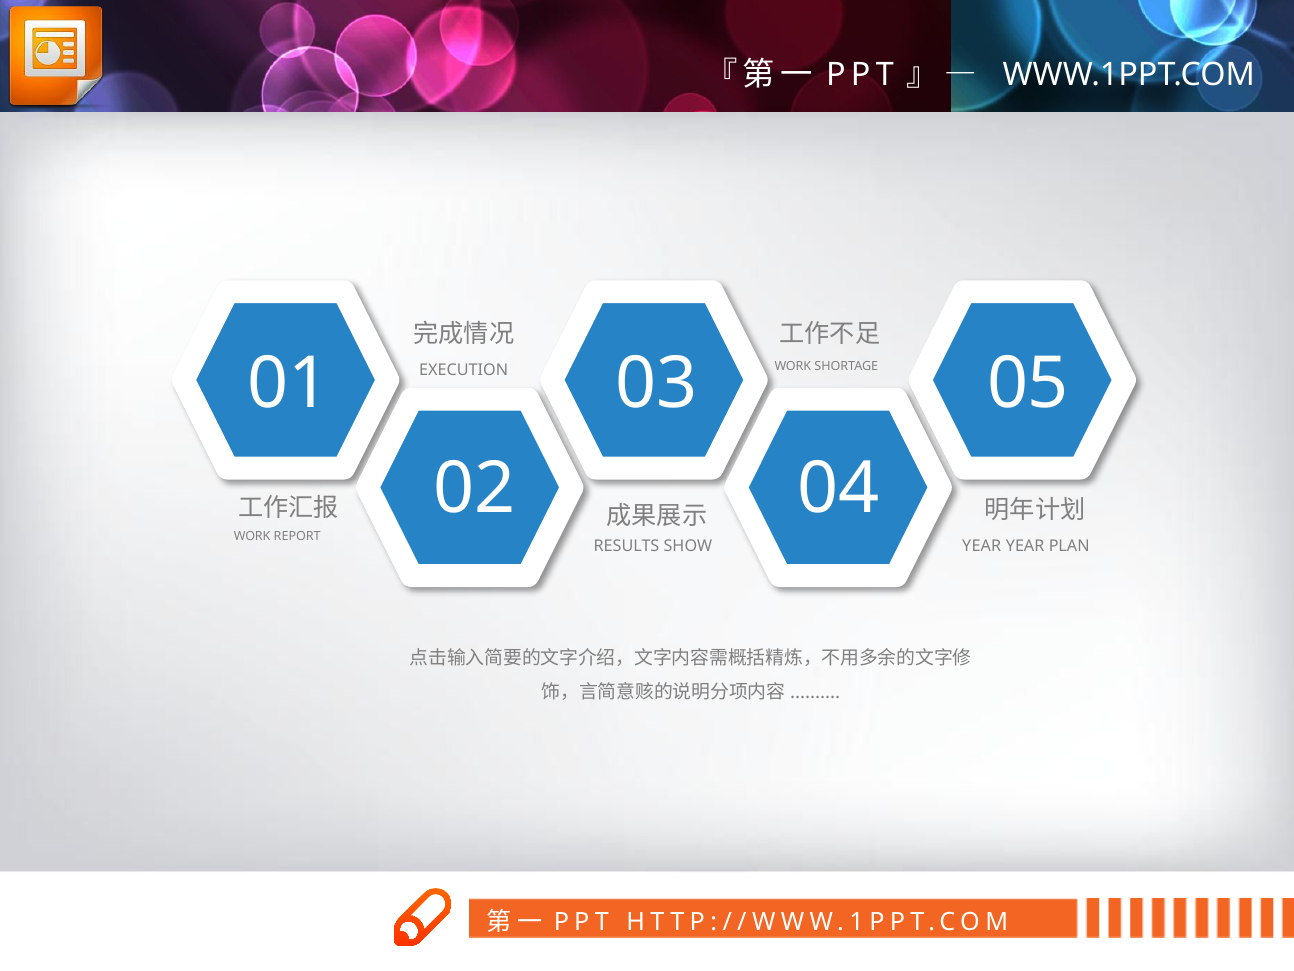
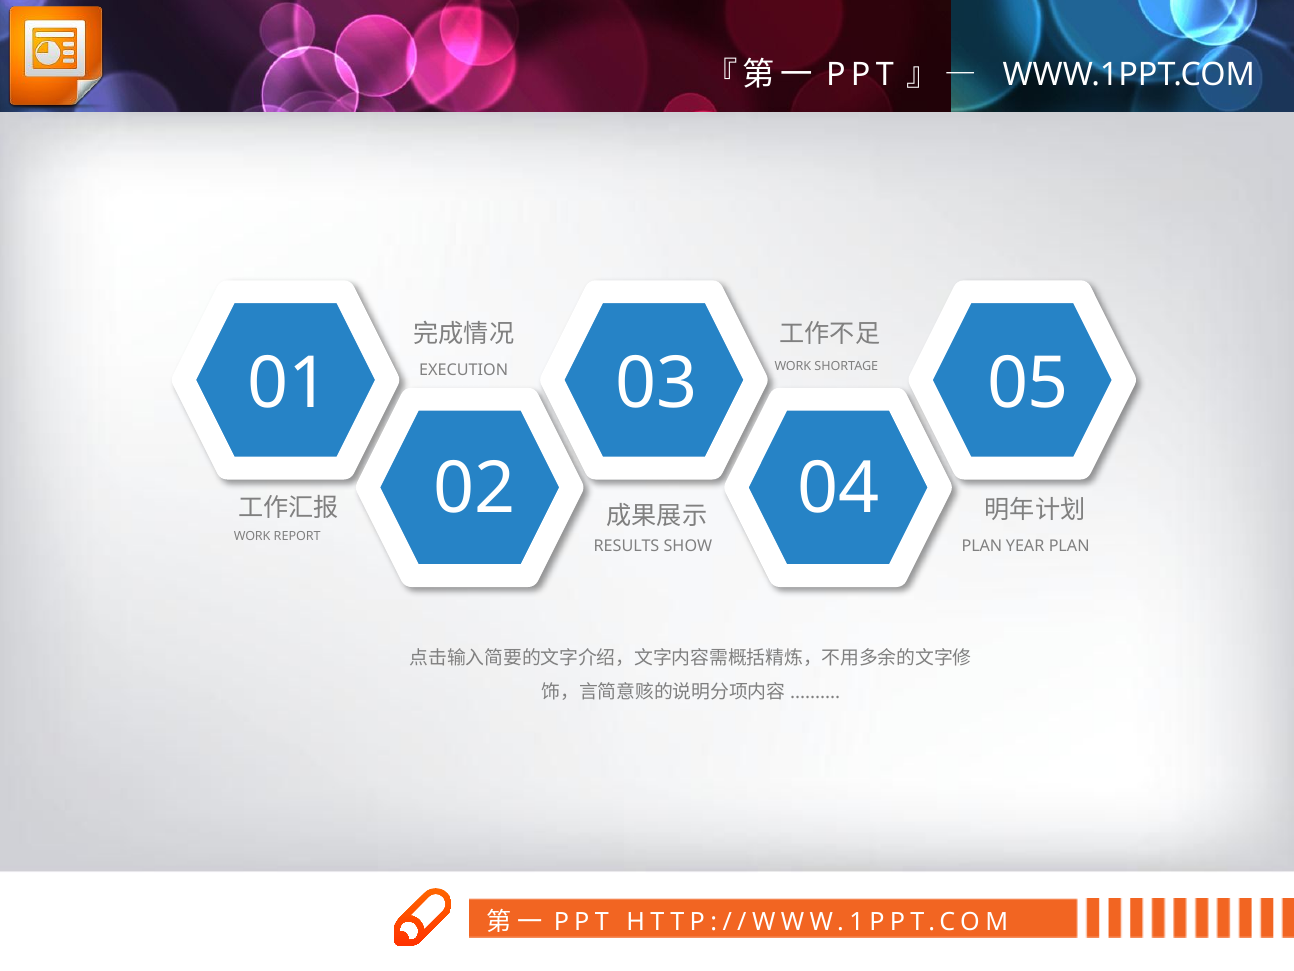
YEAR: YEAR -> PLAN (982, 546)
